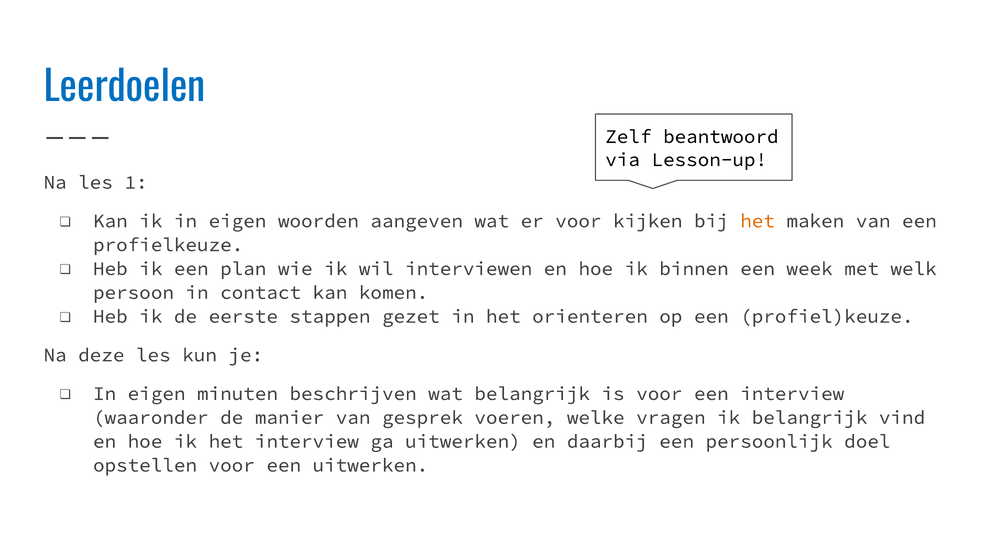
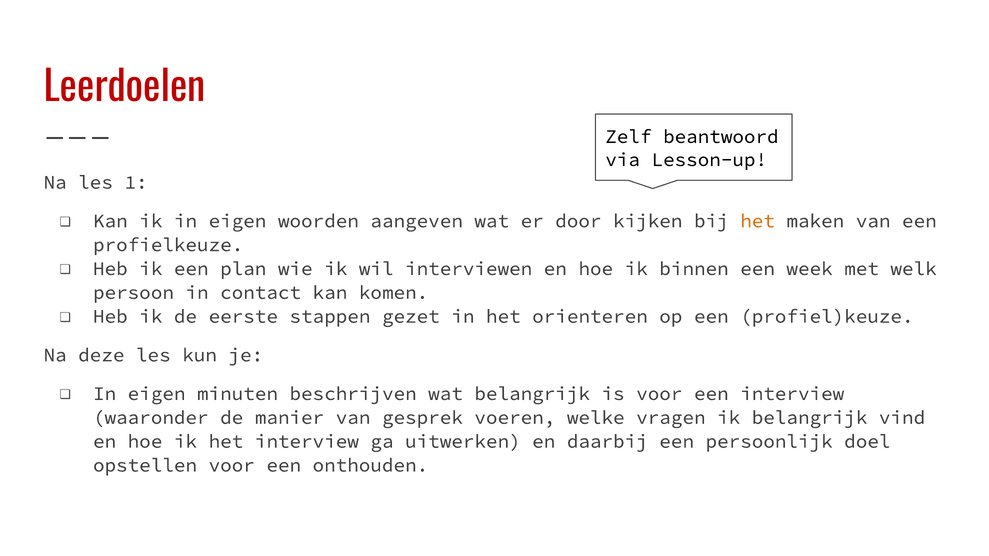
Leerdoelen colour: blue -> red (125, 88)
er voor: voor -> door (578, 221)
een uitwerken: uitwerken -> onthouden (370, 465)
